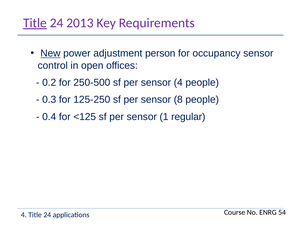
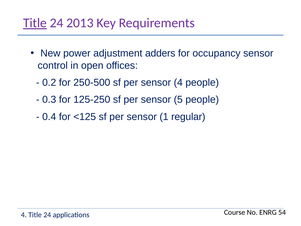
New underline: present -> none (50, 53)
person: person -> adders (160, 53)
8: 8 -> 5 (178, 100)
